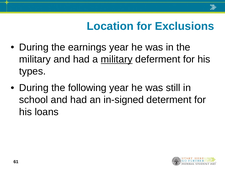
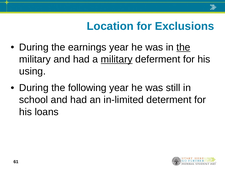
the underline: none -> present (183, 47)
types: types -> using (32, 71)
in-signed: in-signed -> in-limited (124, 100)
